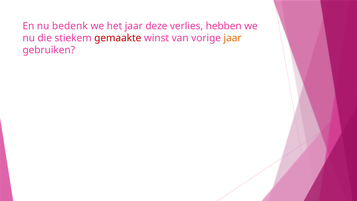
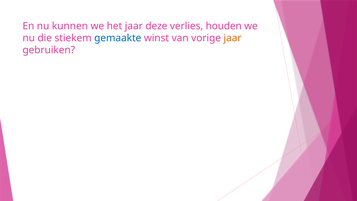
bedenk: bedenk -> kunnen (70, 26)
hebben: hebben -> houden (224, 26)
gemaakte colour: red -> blue (118, 38)
